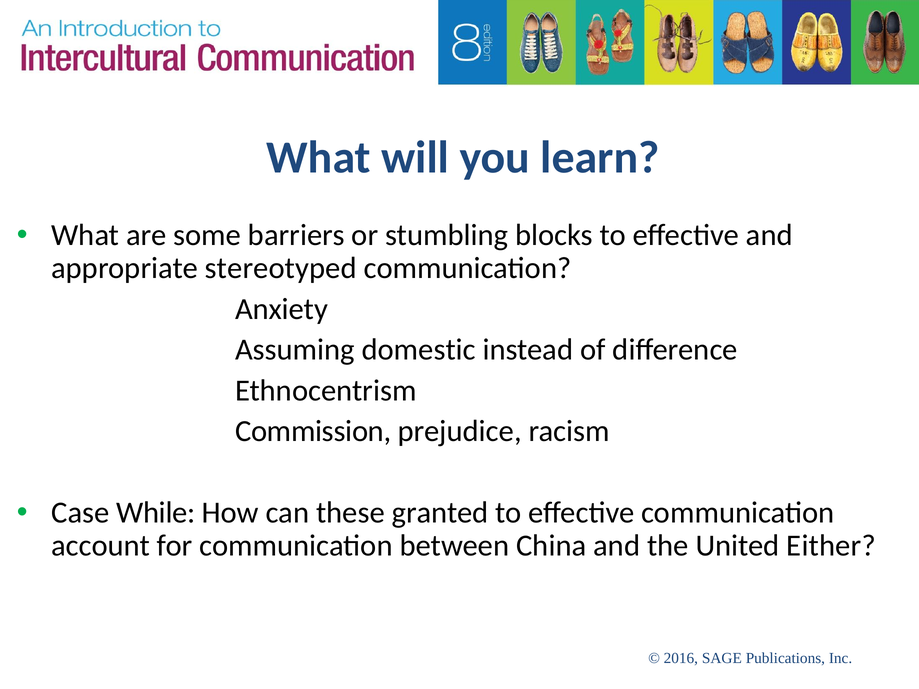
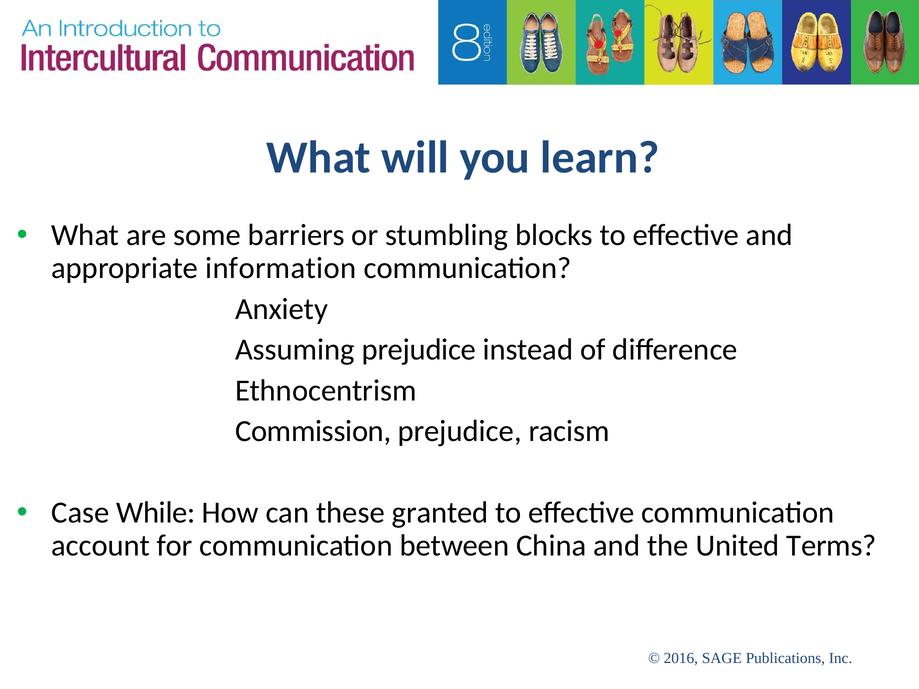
stereotyped: stereotyped -> information (281, 268)
Assuming domestic: domestic -> prejudice (419, 350)
Either: Either -> Terms (831, 546)
